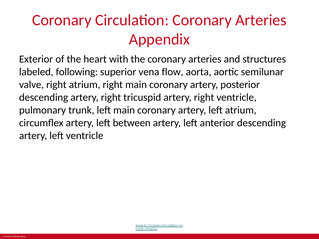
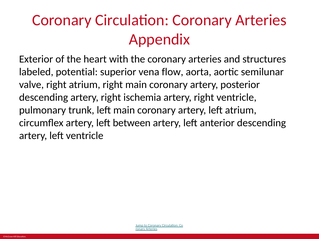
following: following -> potential (77, 72)
tricuspid: tricuspid -> ischemia (142, 97)
